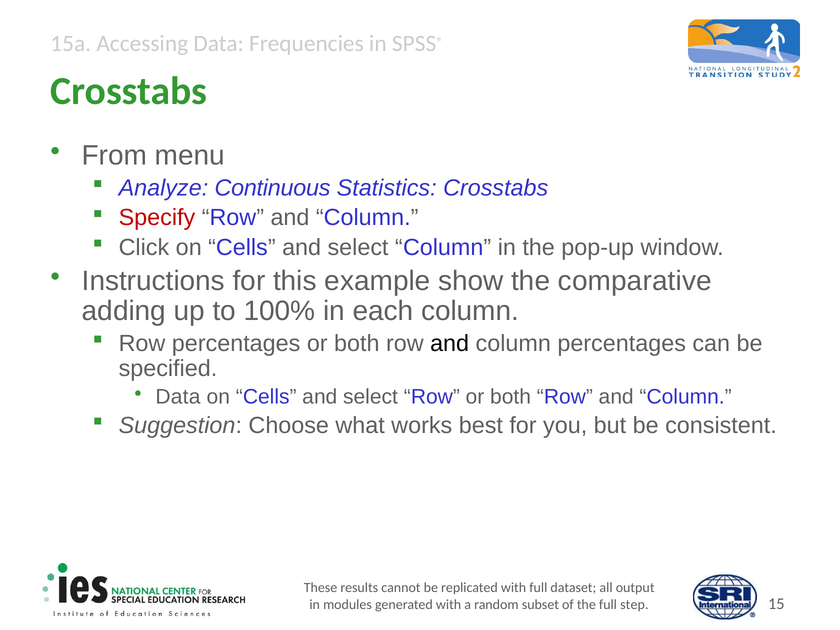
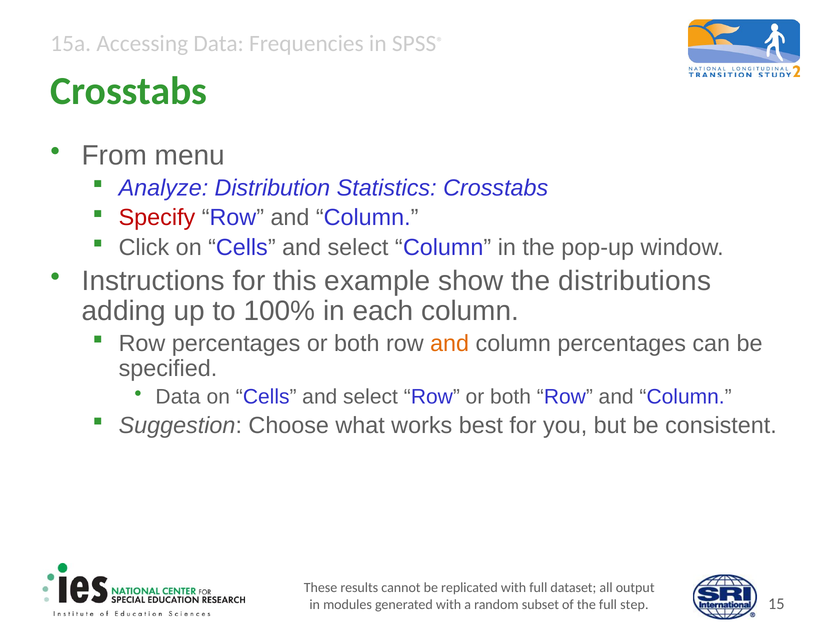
Continuous: Continuous -> Distribution (272, 188)
comparative: comparative -> distributions (635, 281)
and colour: black -> orange (450, 344)
